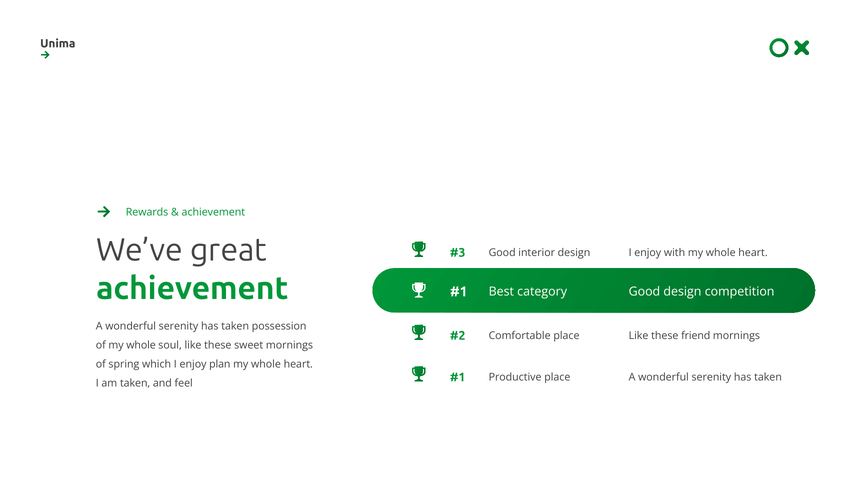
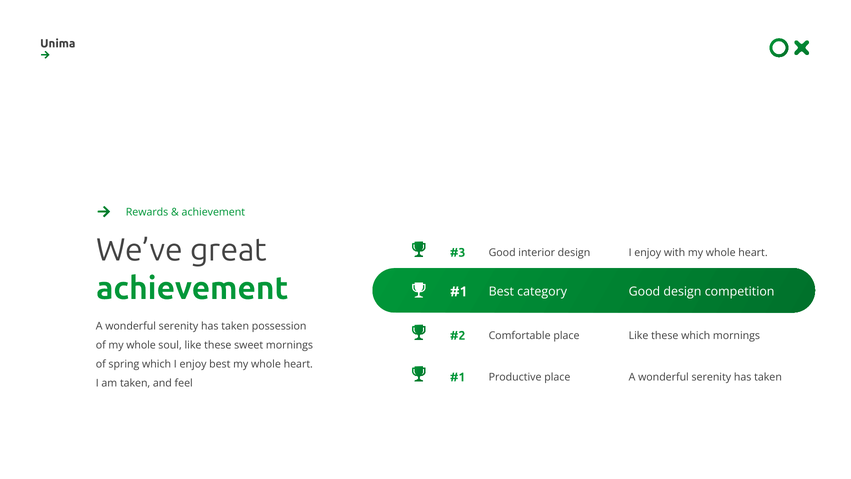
these friend: friend -> which (696, 336)
enjoy plan: plan -> best (220, 364)
